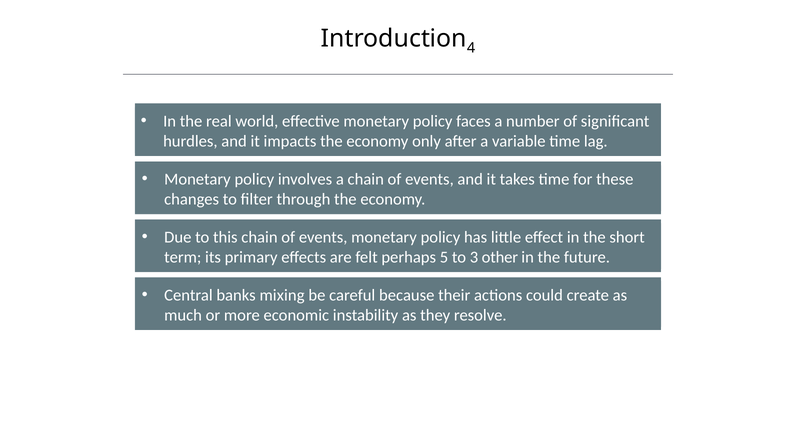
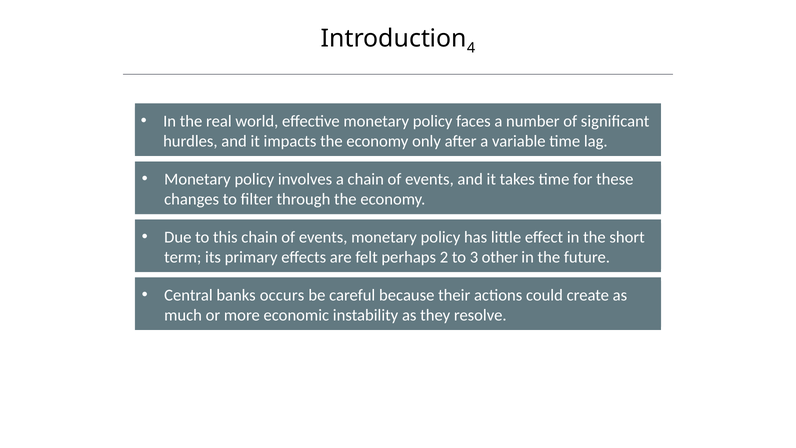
5: 5 -> 2 (444, 257)
mixing: mixing -> occurs (282, 295)
